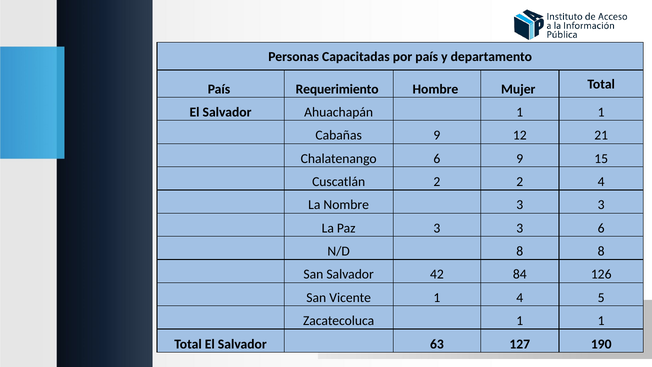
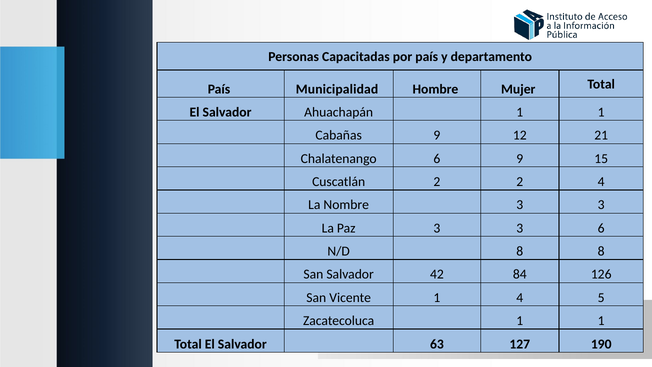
Requerimiento: Requerimiento -> Municipalidad (337, 89)
